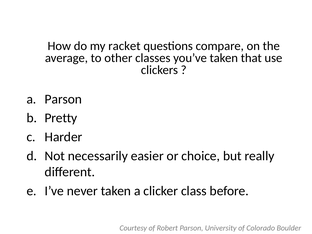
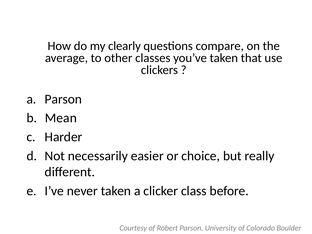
racket: racket -> clearly (124, 46)
Pretty: Pretty -> Mean (61, 118)
